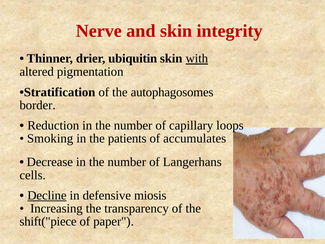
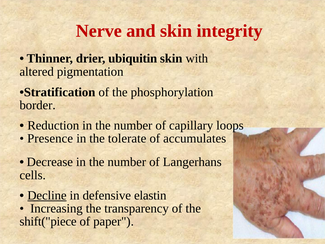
with underline: present -> none (197, 58)
autophagosomes: autophagosomes -> phosphorylation (172, 92)
Smoking: Smoking -> Presence (50, 138)
patients: patients -> tolerate (127, 138)
miosis: miosis -> elastin (150, 195)
